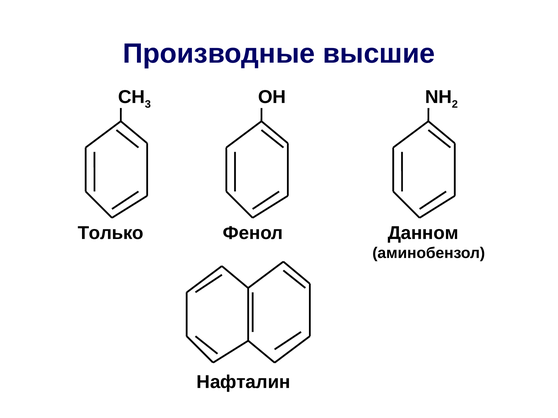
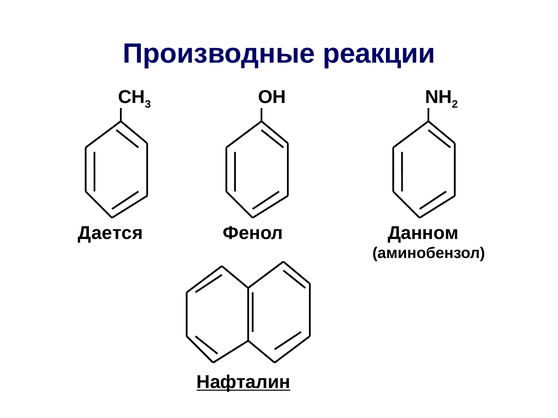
высшие: высшие -> реакции (379, 54)
Только: Только -> Дается (110, 233)
Нафталин underline: none -> present (243, 383)
